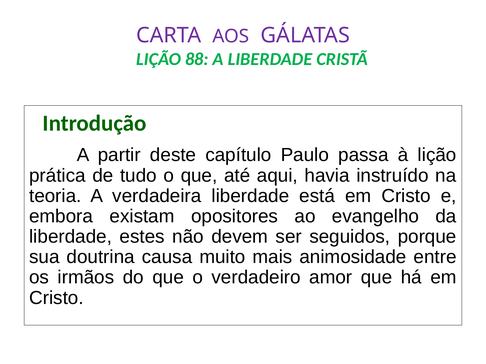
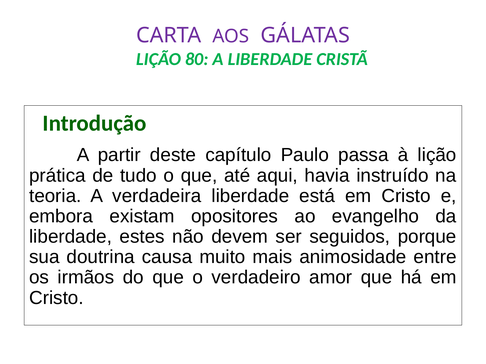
88: 88 -> 80 (197, 59)
